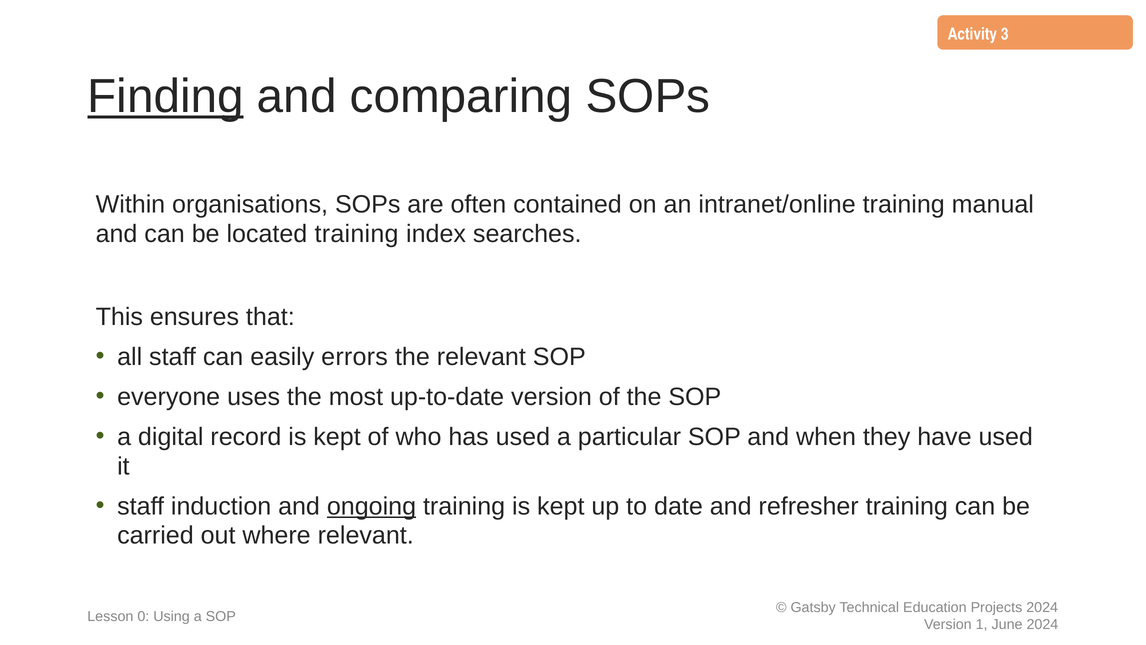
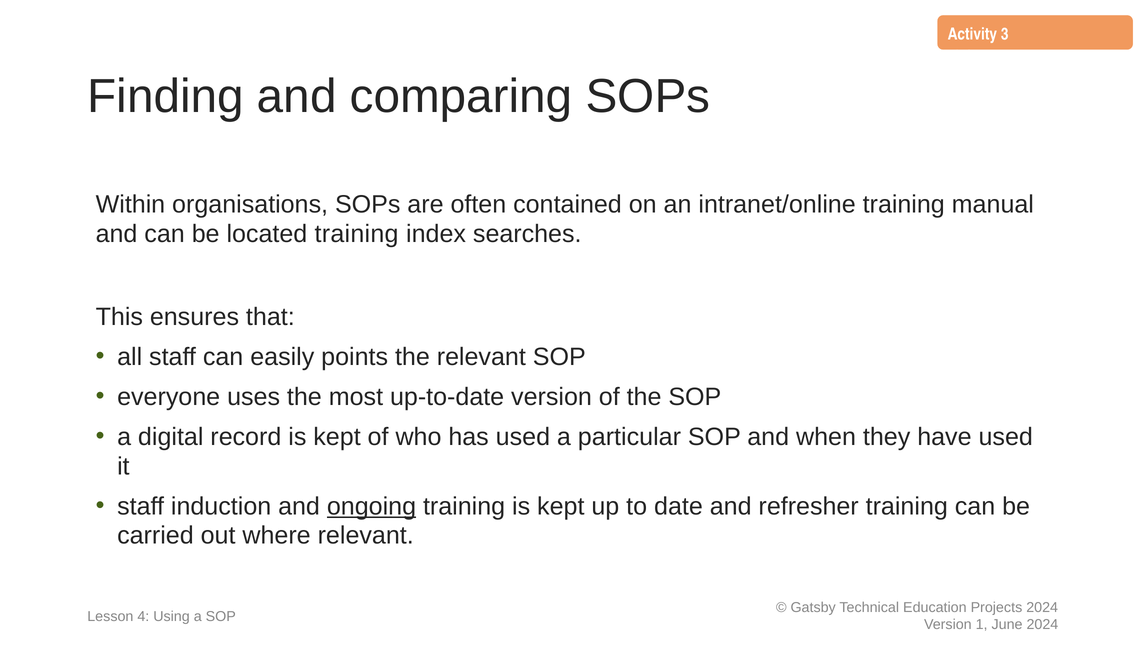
Finding underline: present -> none (166, 96)
errors: errors -> points (355, 357)
0: 0 -> 4 (143, 616)
